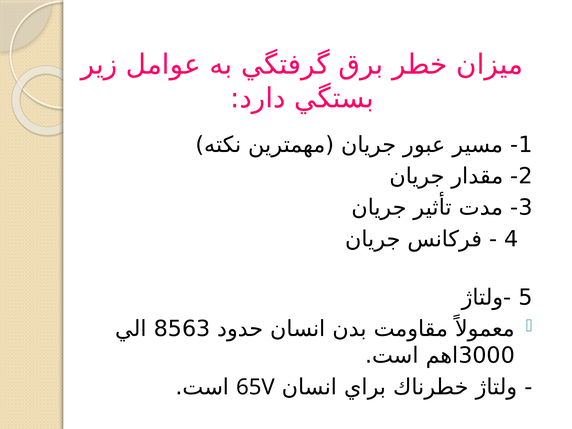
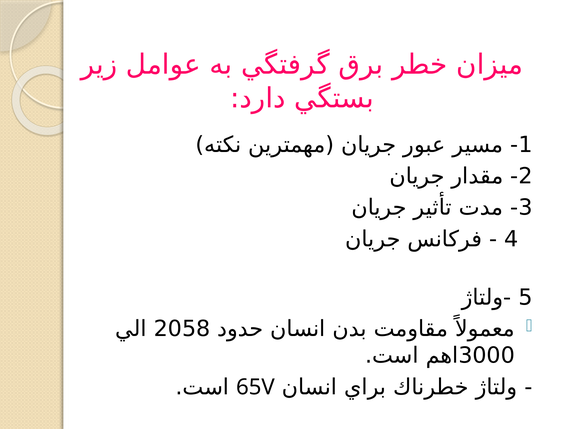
8563: 8563 -> 2058 (182, 329)
